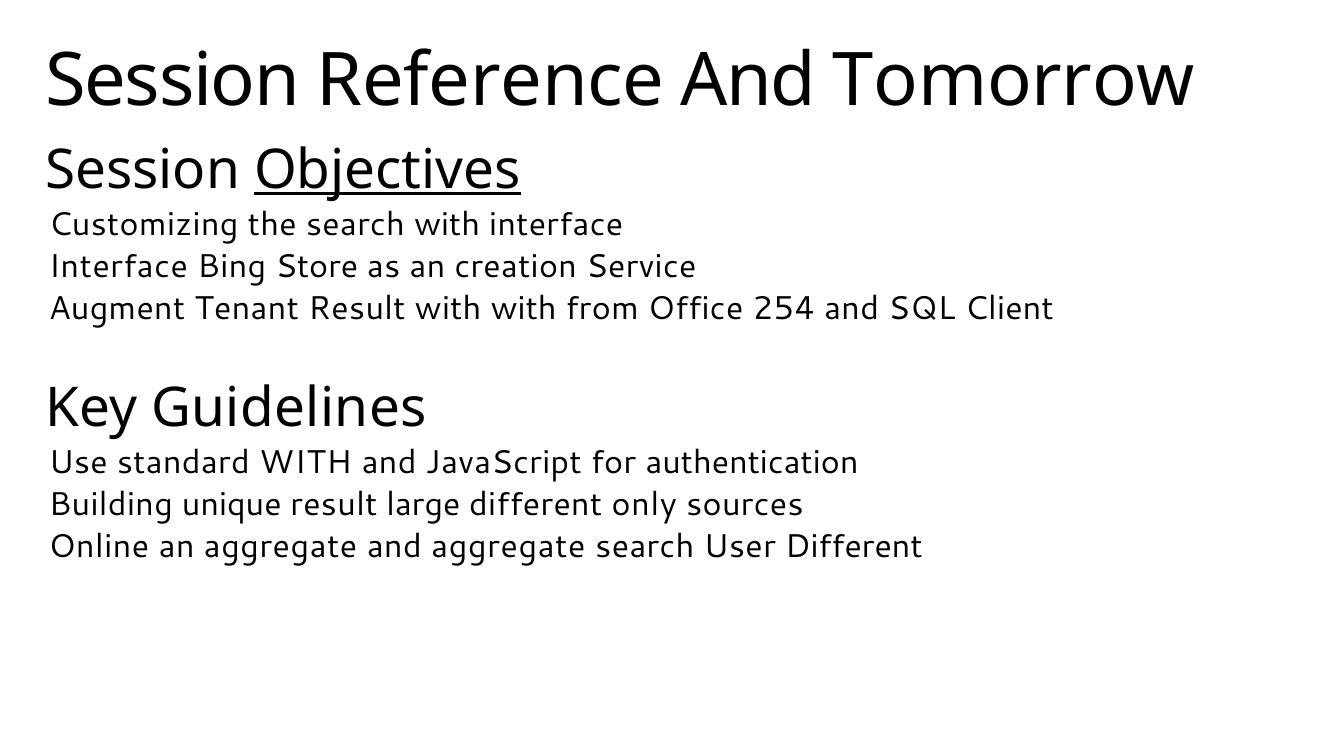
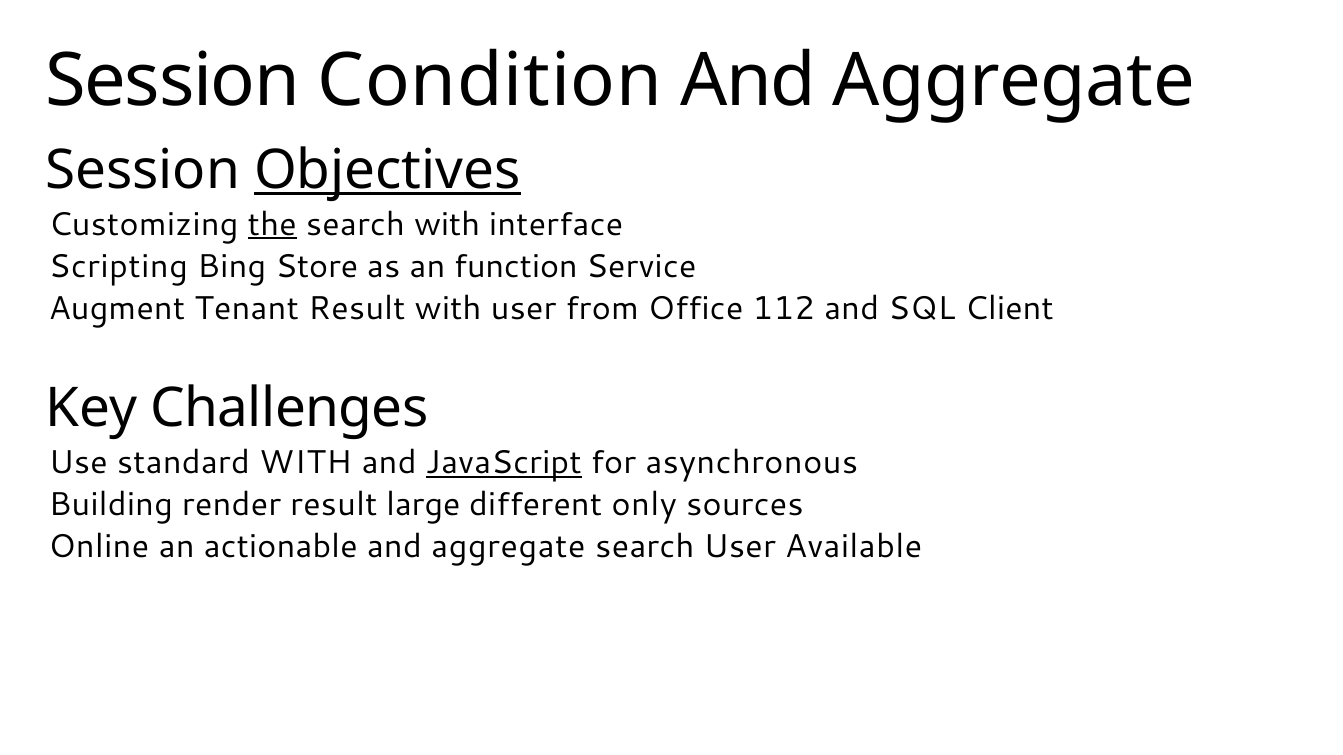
Reference: Reference -> Condition (490, 81)
Tomorrow: Tomorrow -> Aggregate (1014, 81)
the underline: none -> present (272, 224)
Interface: Interface -> Scripting (118, 266)
creation: creation -> function (516, 266)
with with: with -> user (524, 308)
254: 254 -> 112 (784, 308)
Guidelines: Guidelines -> Challenges (289, 409)
JavaScript underline: none -> present (504, 463)
authentication: authentication -> asynchronous (752, 463)
unique: unique -> render (232, 505)
an aggregate: aggregate -> actionable (281, 547)
User Different: Different -> Available (854, 547)
